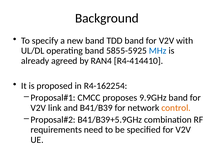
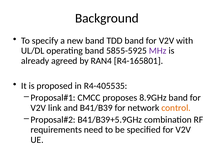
MHz colour: blue -> purple (158, 51)
R4-414410: R4-414410 -> R4-165801 (139, 61)
R4-162254: R4-162254 -> R4-405535 (106, 86)
9.9GHz: 9.9GHz -> 8.9GHz (153, 98)
